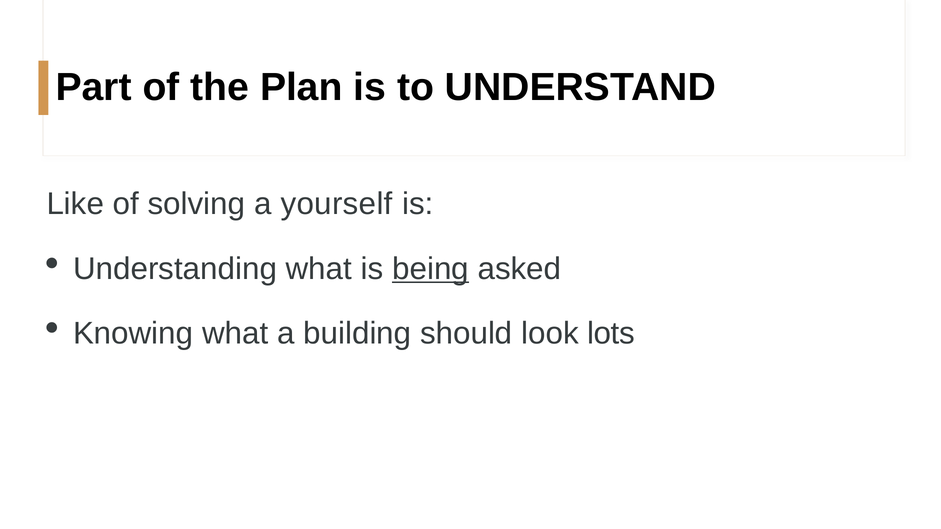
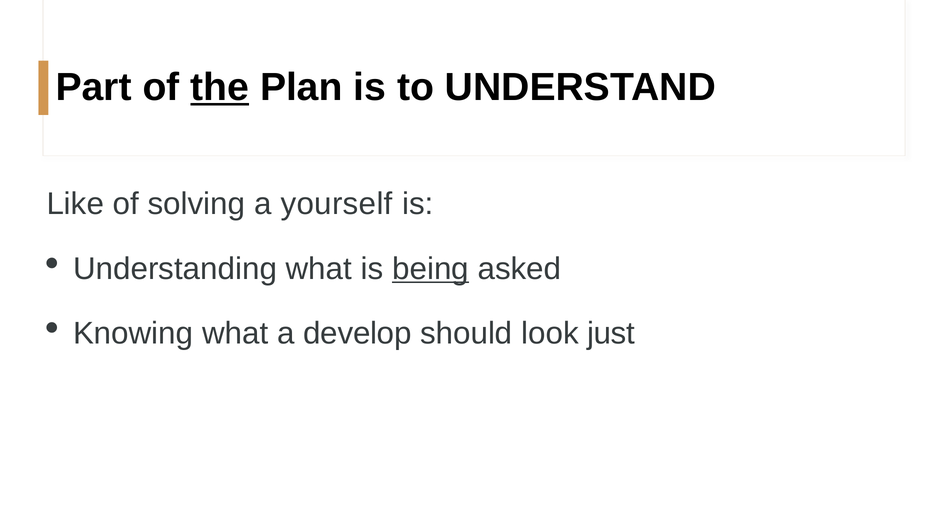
the underline: none -> present (220, 88)
building: building -> develop (357, 334)
lots: lots -> just (611, 334)
